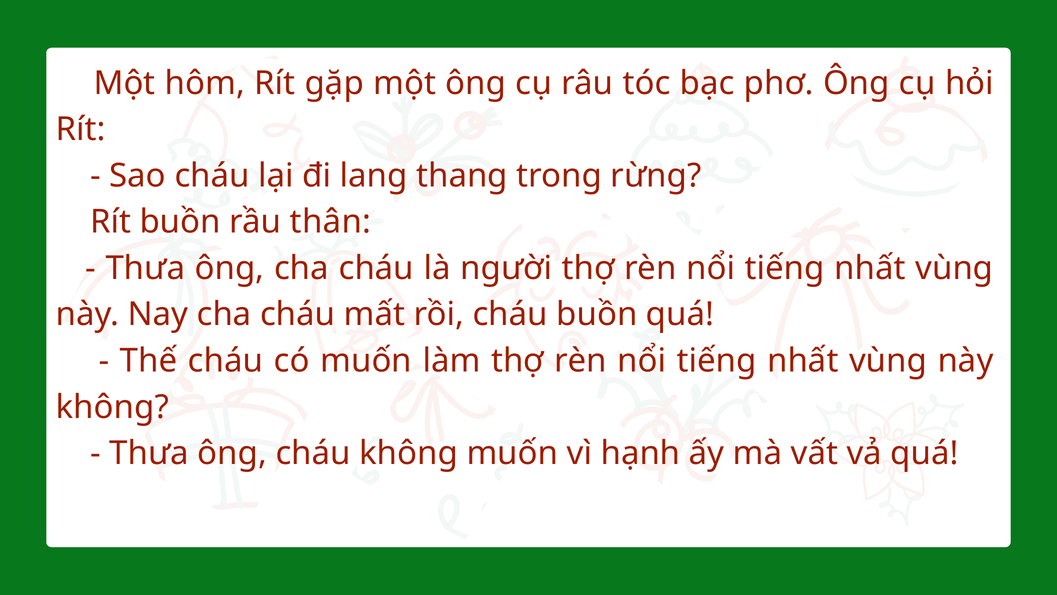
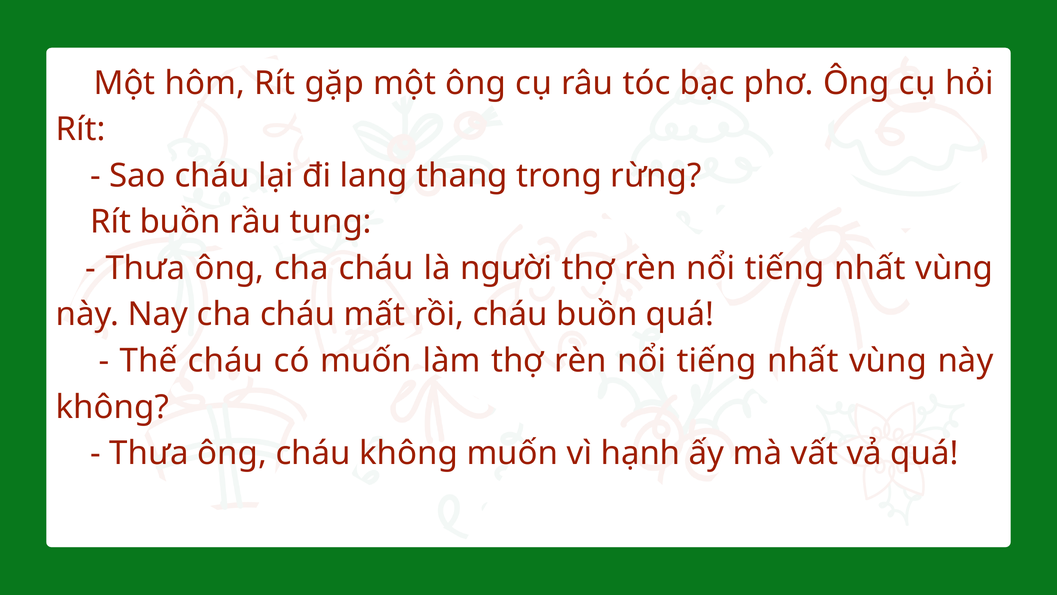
thân: thân -> tung (331, 222)
